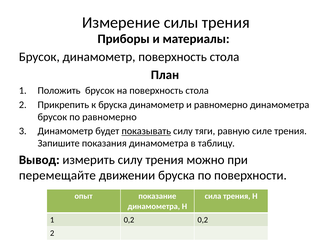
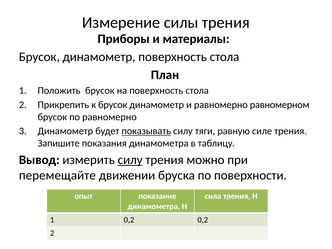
к бруска: бруска -> брусок (113, 105)
равномерно динамометра: динамометра -> равномерном (280, 105)
силу underline: none -> present (130, 160)
